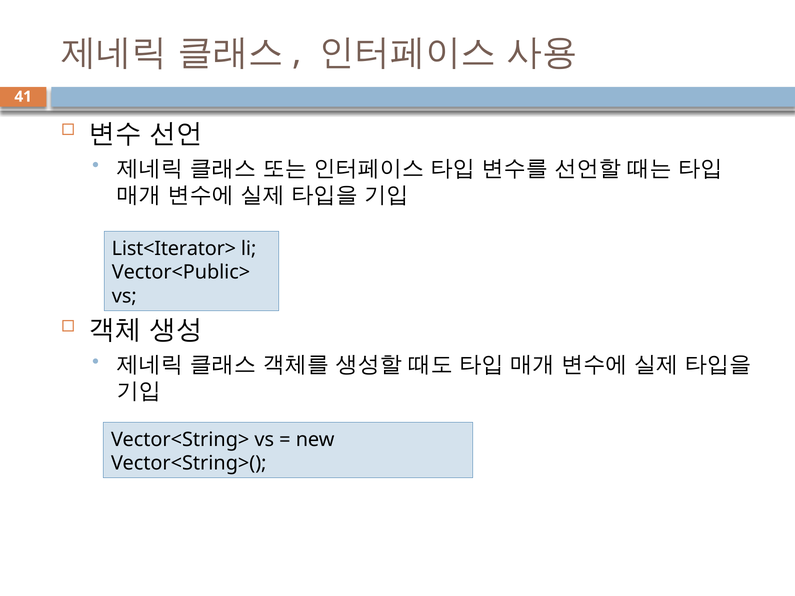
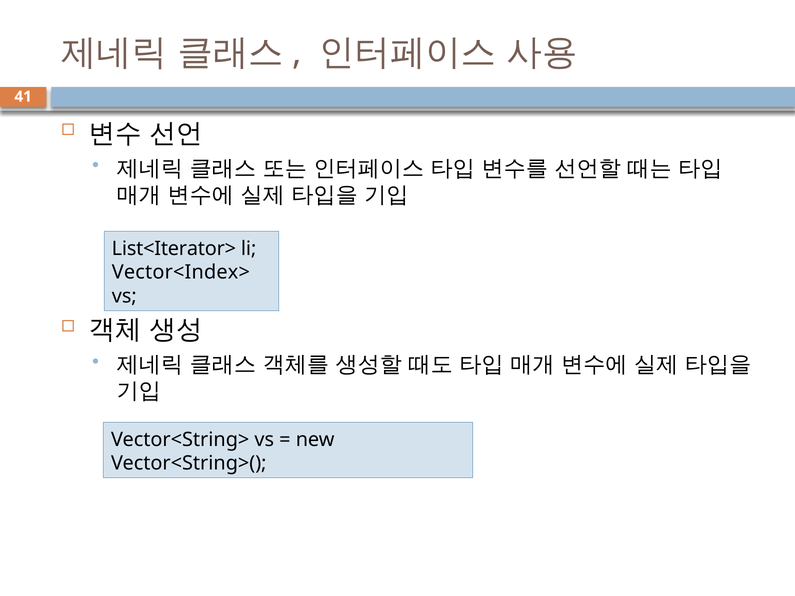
Vector<Public>: Vector<Public> -> Vector<Index> (181, 272)
